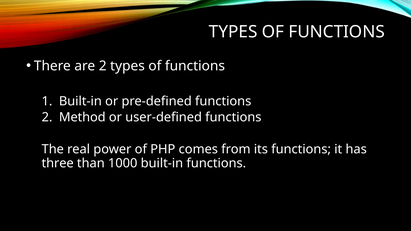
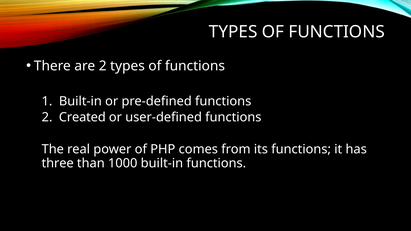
Method: Method -> Created (82, 117)
